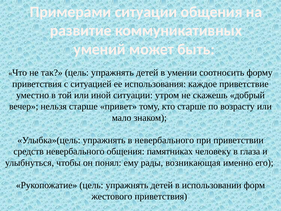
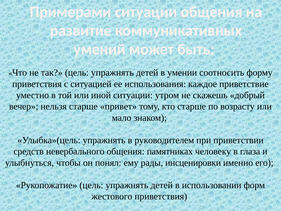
в невербального: невербального -> руководителем (164, 140)
возникающая: возникающая -> инсценировки (193, 163)
